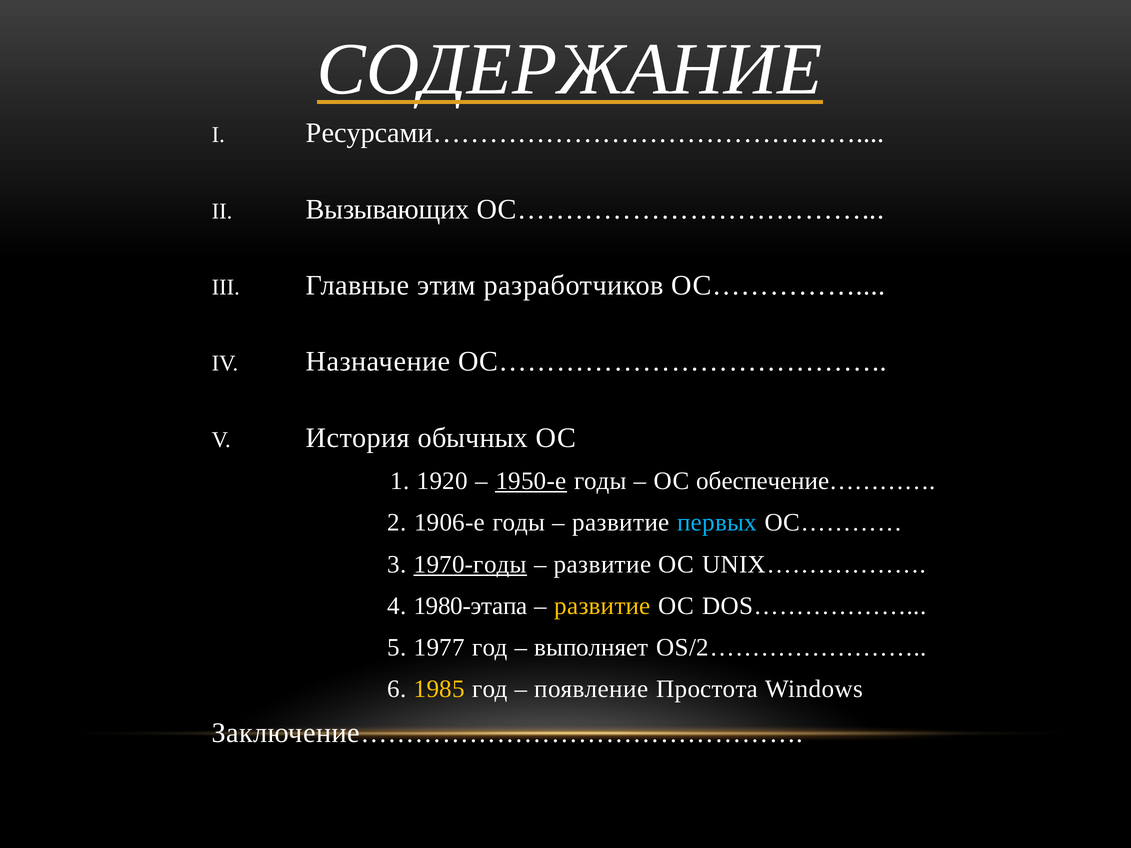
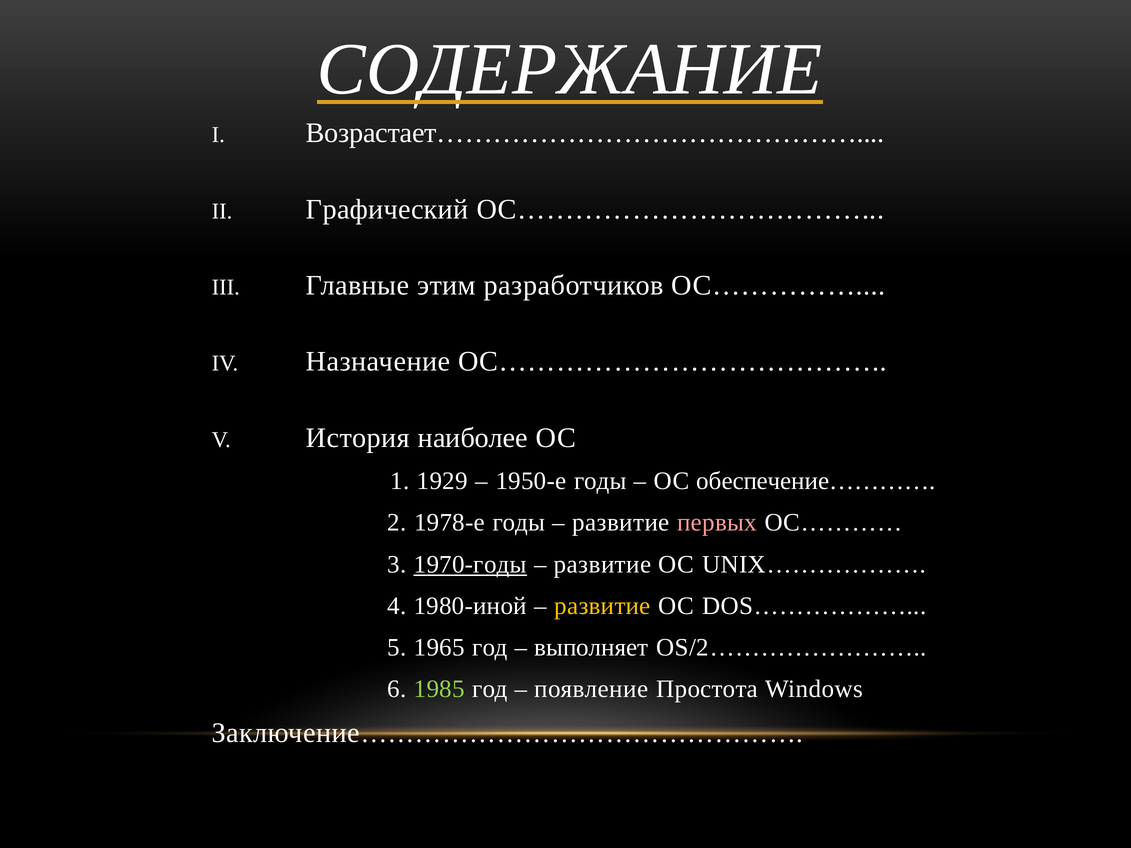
Ресурсами………………………………………: Ресурсами……………………………………… -> Возрастает……………………………………… (595, 133)
Вызывающих: Вызывающих -> Графический (387, 209)
обычных: обычных -> наиболее (473, 438)
1920: 1920 -> 1929 (442, 481)
1950-е underline: present -> none (531, 481)
1906-е: 1906-е -> 1978-е (450, 523)
первых colour: light blue -> pink (717, 523)
1980-этапа: 1980-этапа -> 1980-иной (470, 606)
1977: 1977 -> 1965 (439, 648)
1985 colour: yellow -> light green (439, 689)
